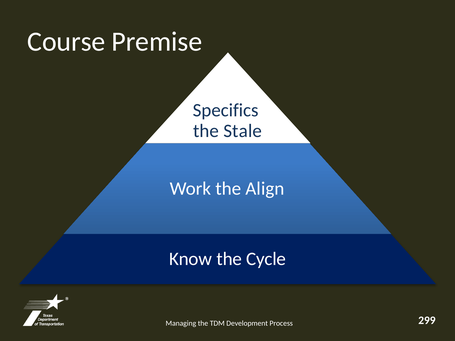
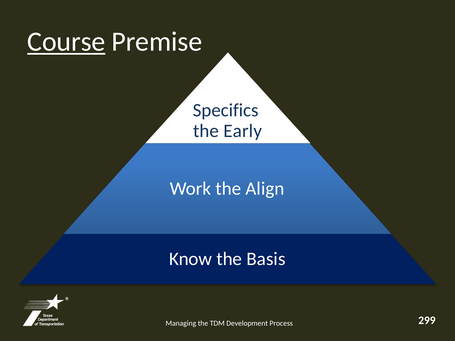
Course underline: none -> present (66, 42)
Stale: Stale -> Early (243, 131)
Cycle: Cycle -> Basis (266, 259)
